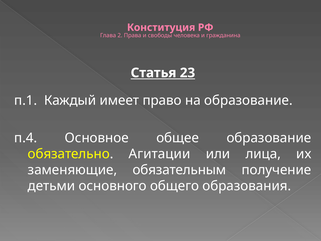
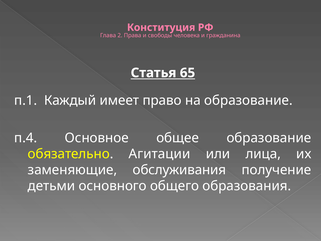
23: 23 -> 65 (187, 73)
обязательным: обязательным -> обслуживания (179, 170)
